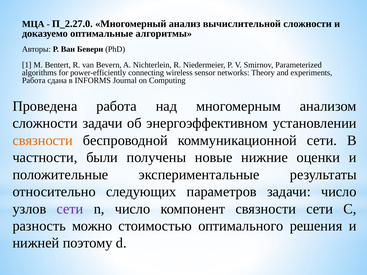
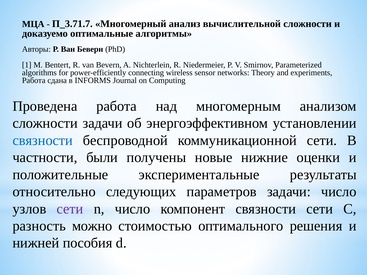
П_2.27.0: П_2.27.0 -> П_3.71.7 (72, 24)
связности colour: orange -> blue (43, 140)
поэтому: поэтому -> пособия (88, 243)
